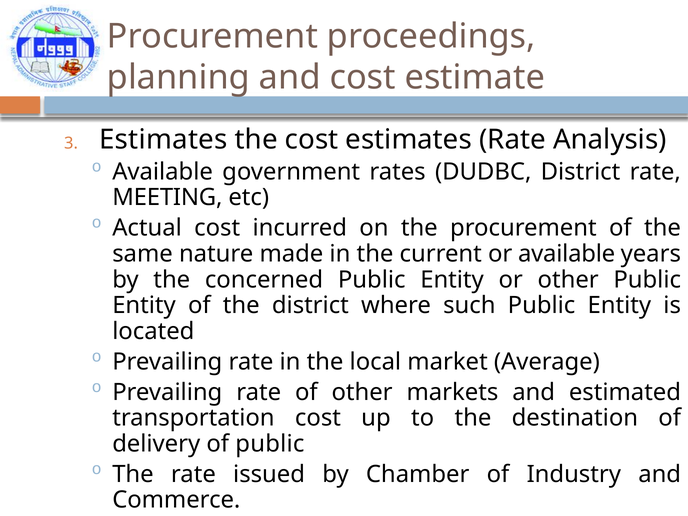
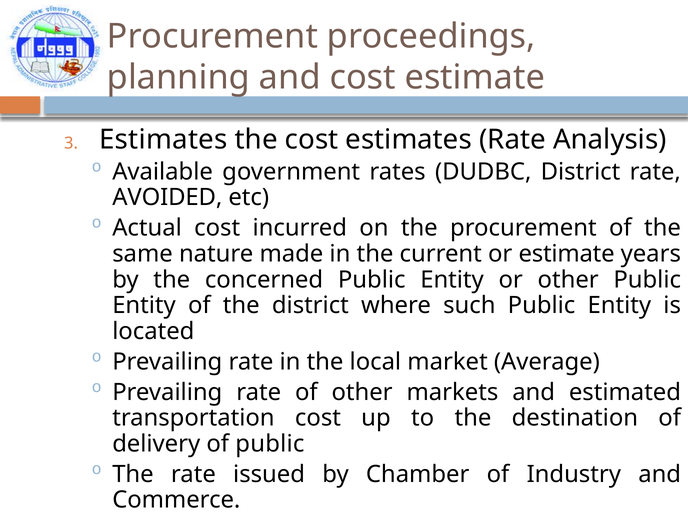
MEETING: MEETING -> AVOIDED (167, 198)
or available: available -> estimate (567, 254)
